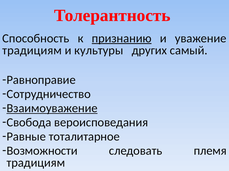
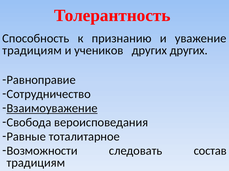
признанию underline: present -> none (122, 38)
культуры: культуры -> учеников (99, 51)
других самый: самый -> других (189, 51)
племя: племя -> состав (210, 151)
